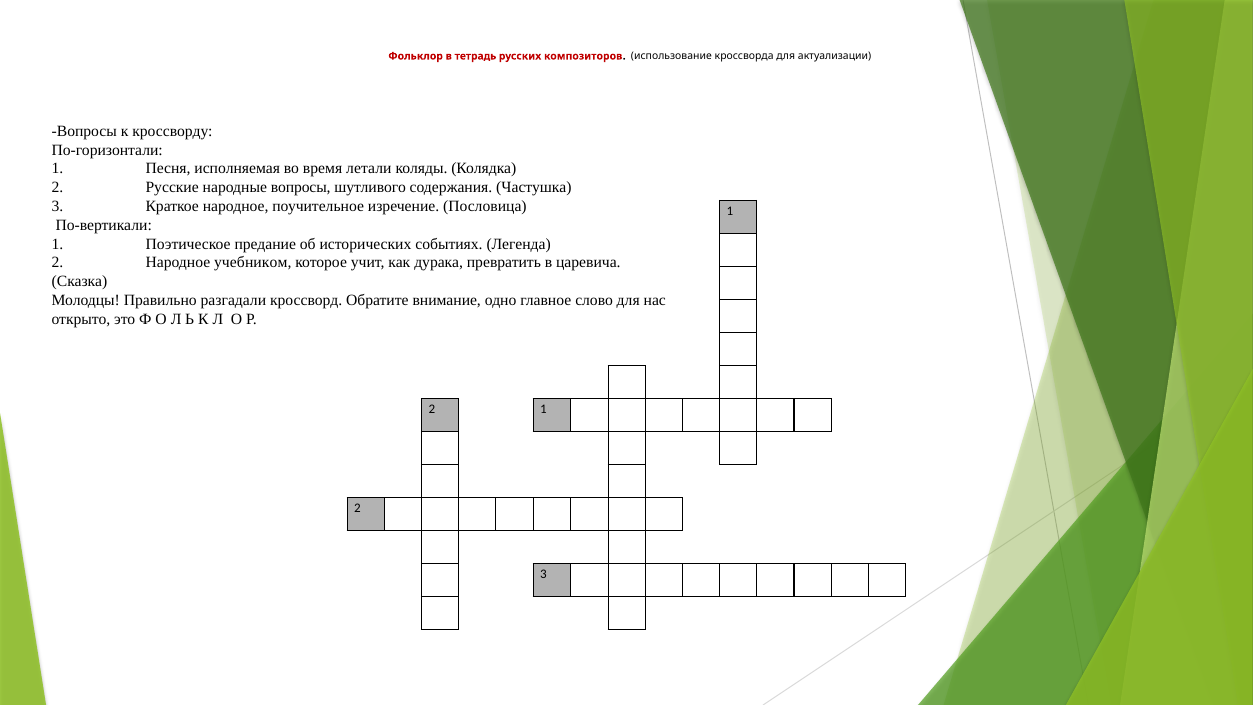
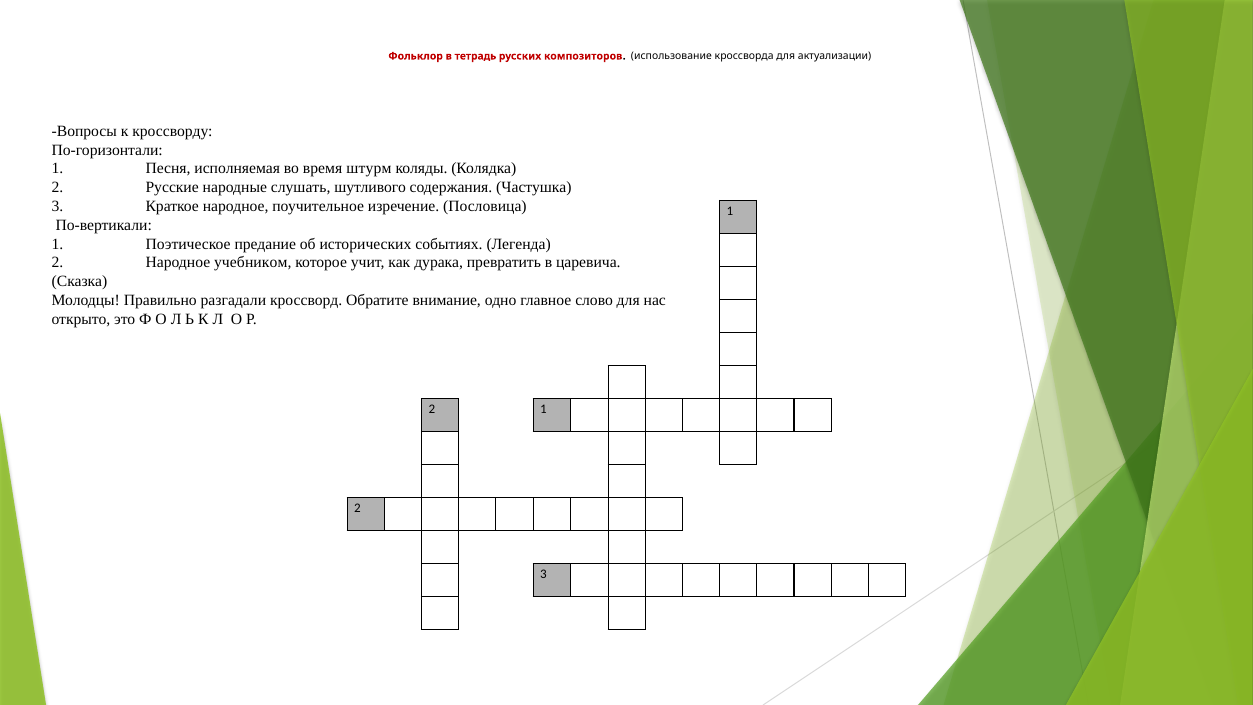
летали: летали -> штурм (369, 169)
народные вопросы: вопросы -> слушать (301, 187)
